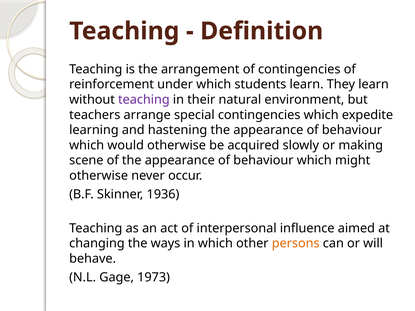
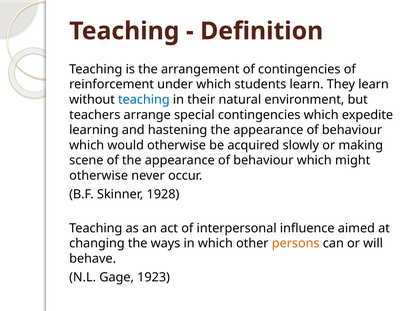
teaching colour: purple -> blue (144, 100)
1936: 1936 -> 1928 (163, 194)
1973: 1973 -> 1923 (154, 277)
